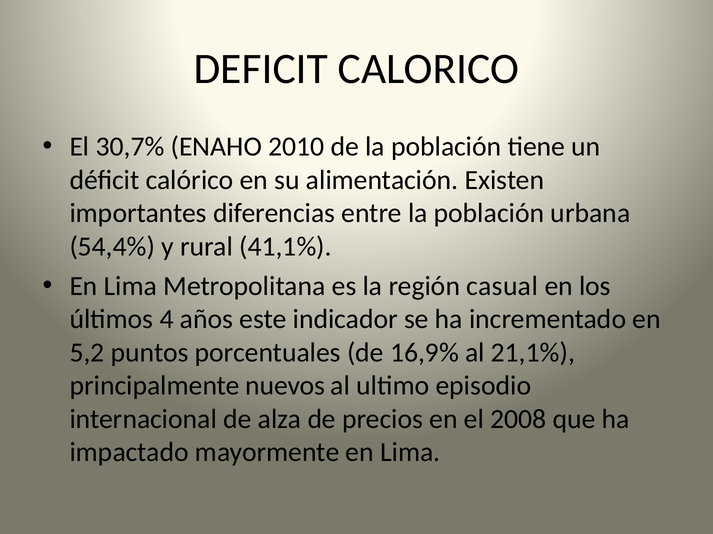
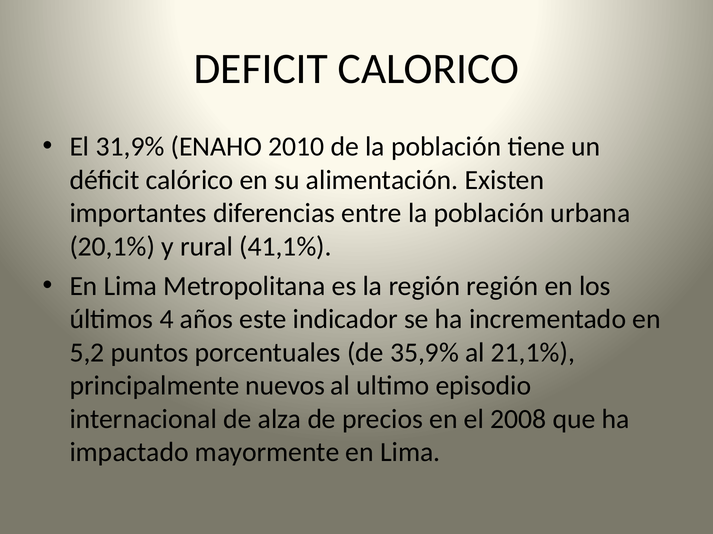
30,7%: 30,7% -> 31,9% (130, 147)
54,4%: 54,4% -> 20,1% (112, 247)
región casual: casual -> región (502, 286)
16,9%: 16,9% -> 35,9% (424, 353)
